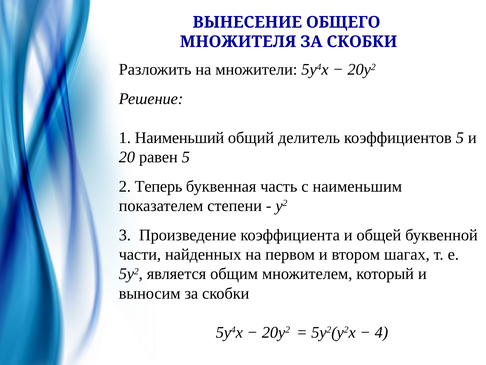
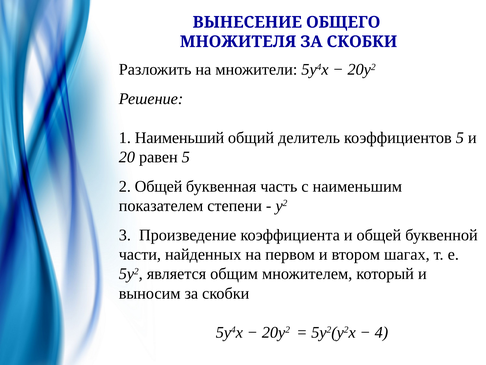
2 Теперь: Теперь -> Общей (159, 186)
